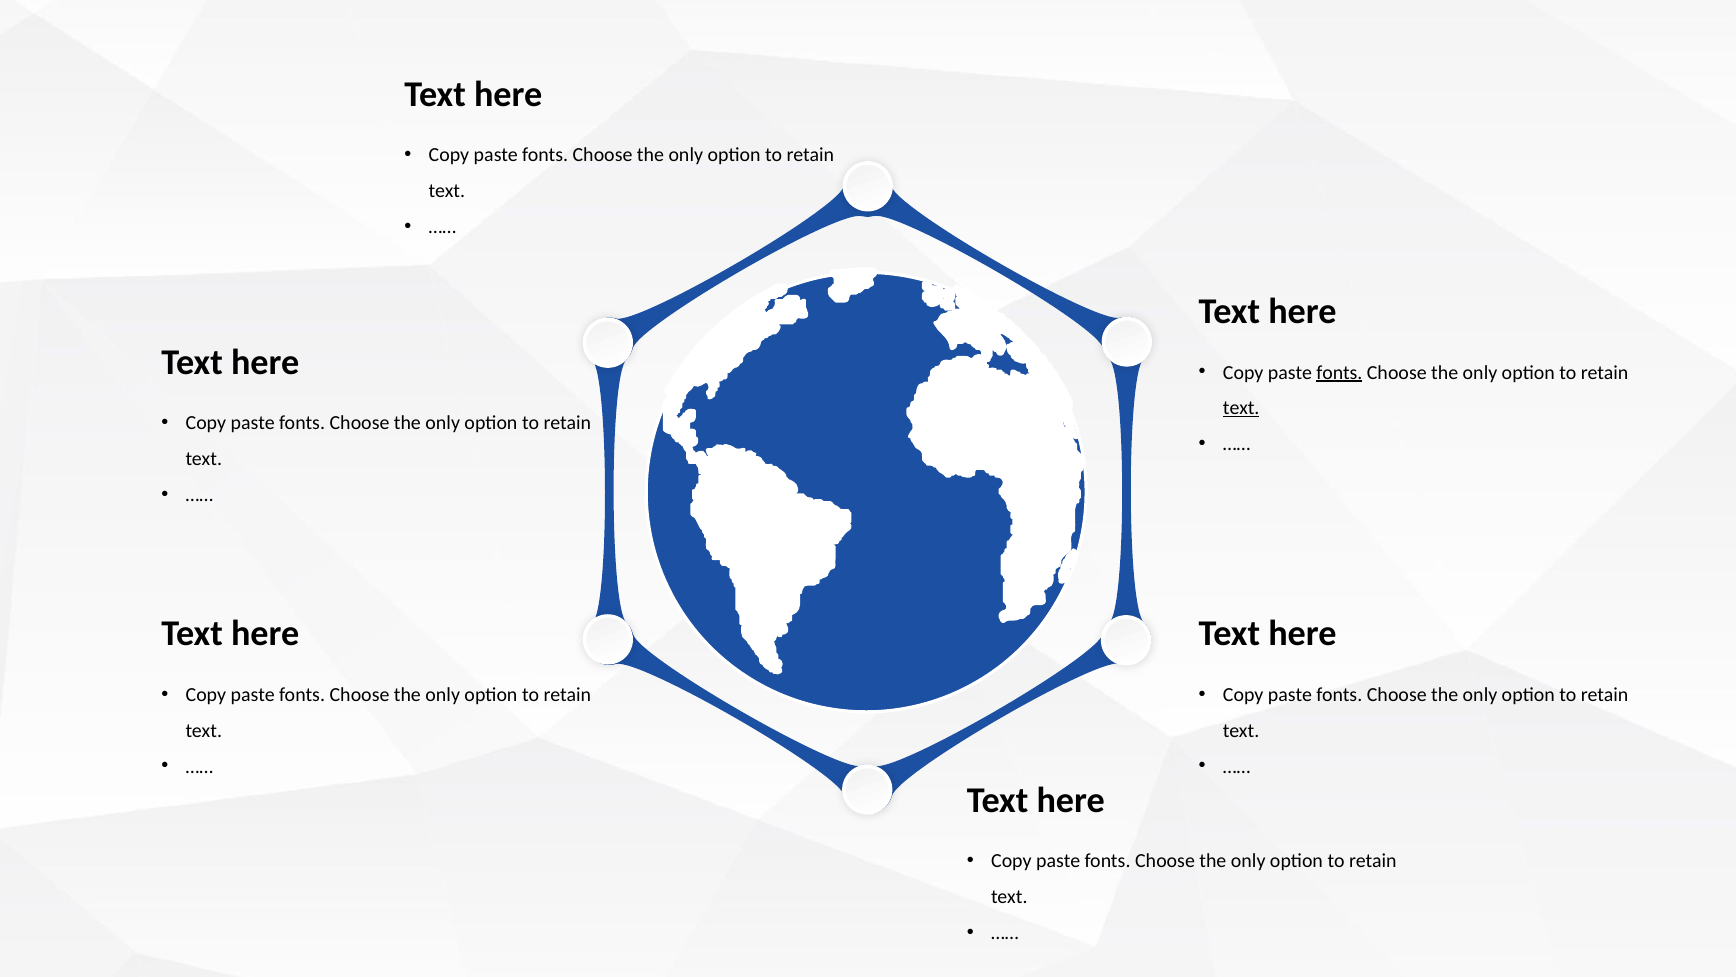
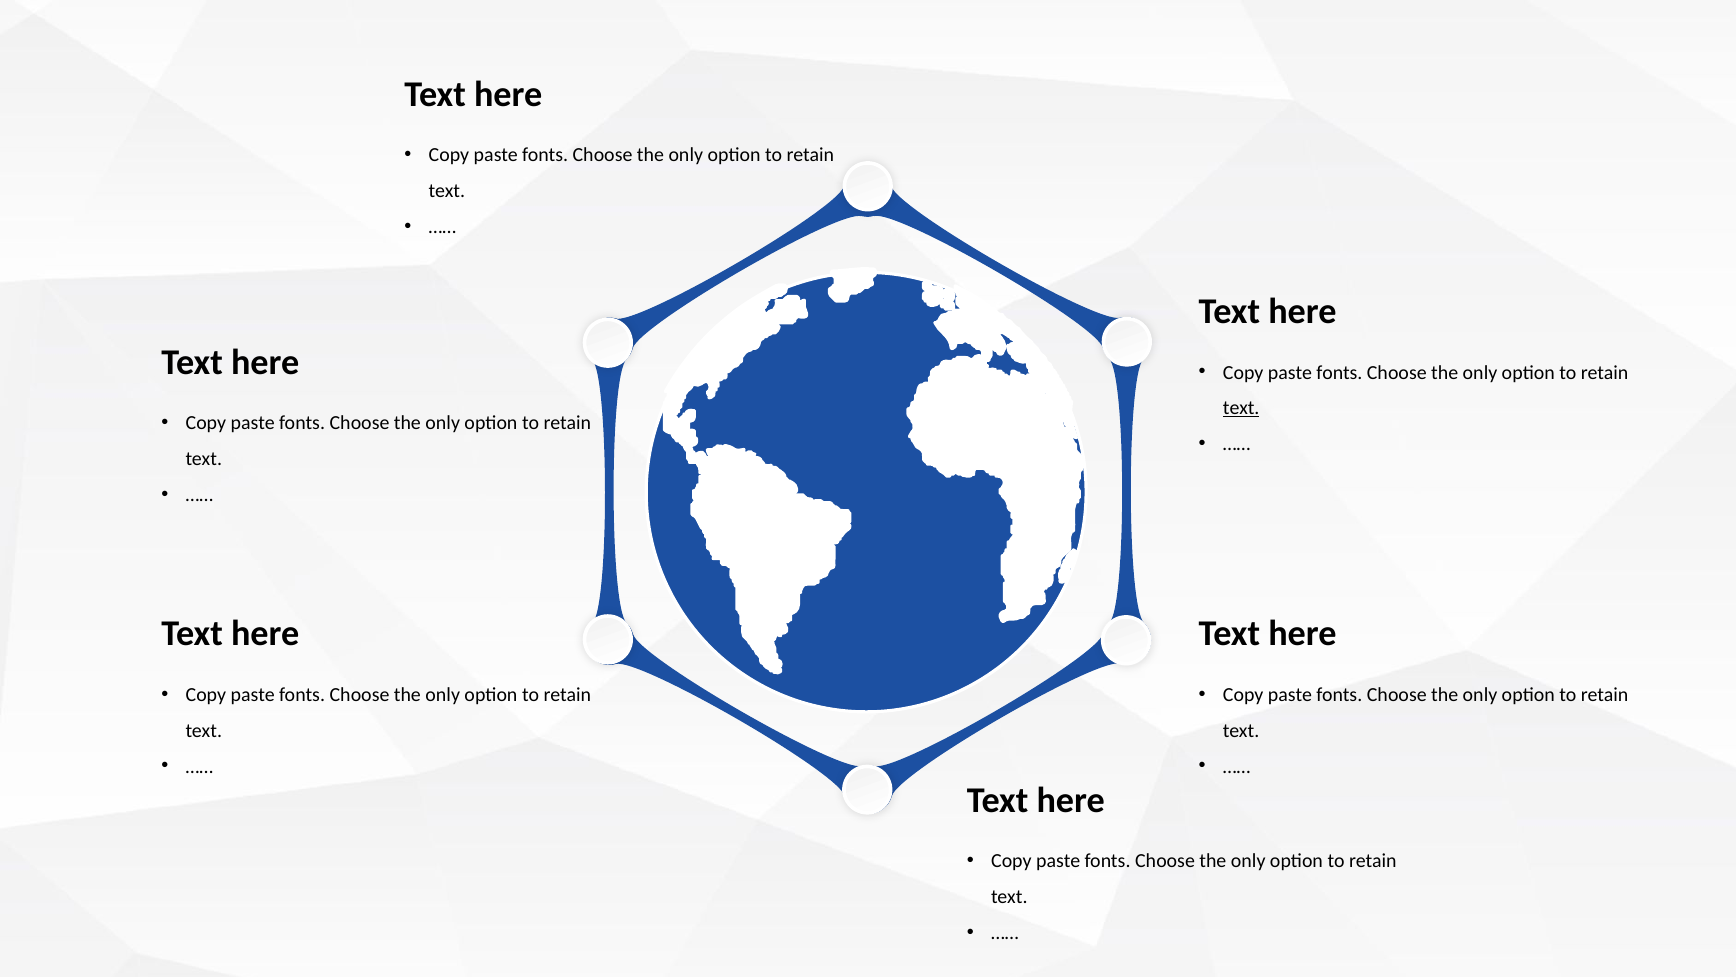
fonts underline: present -> none (1339, 372)
